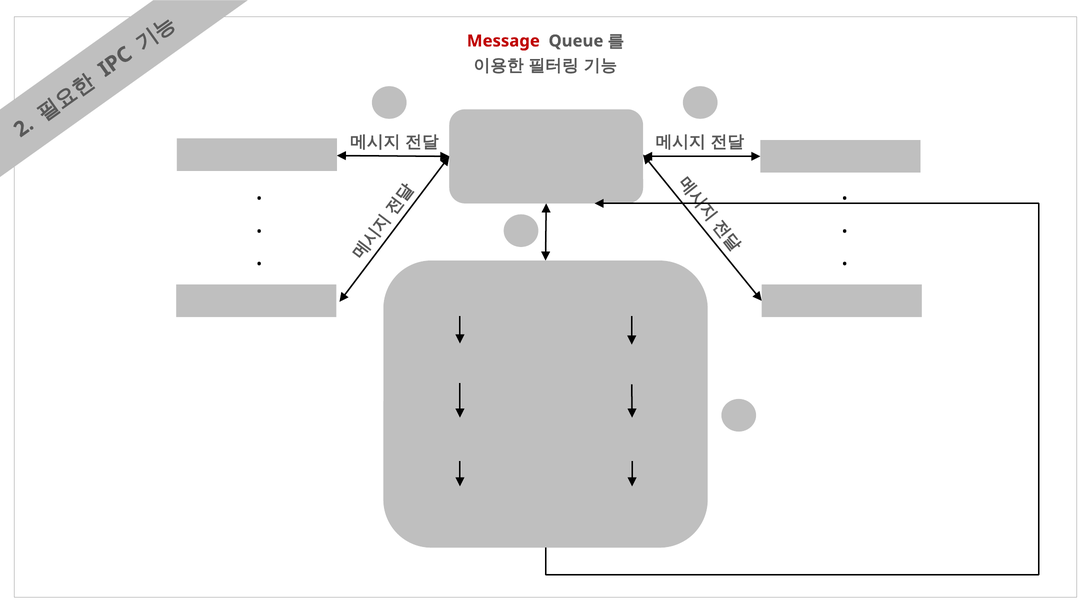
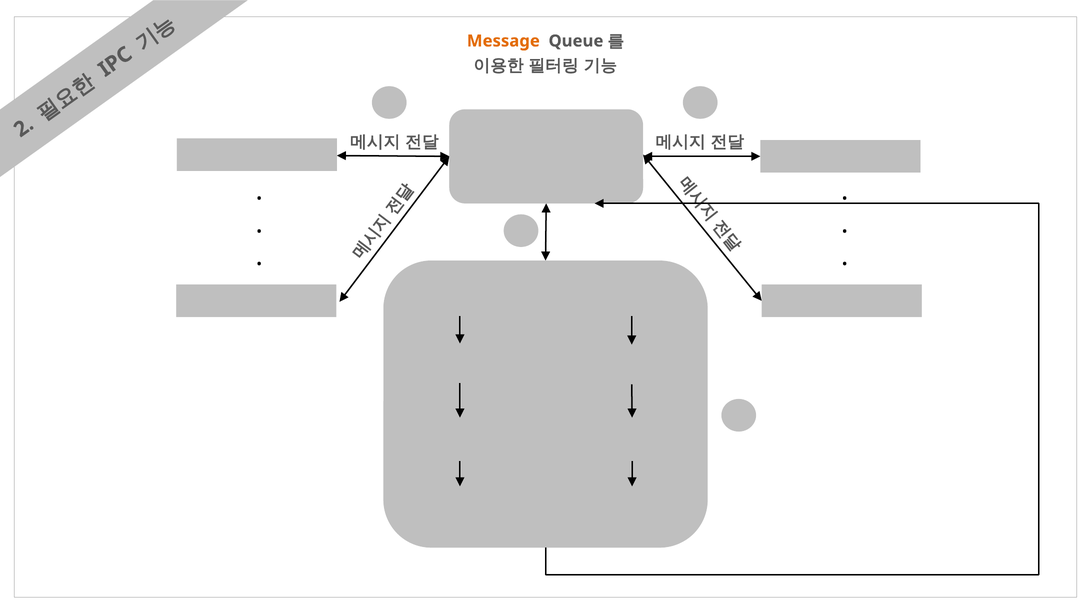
Message colour: red -> orange (503, 41)
